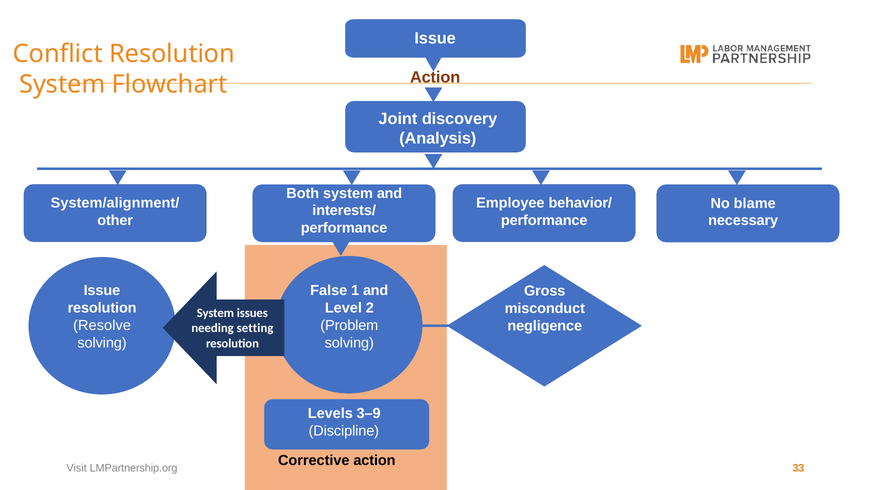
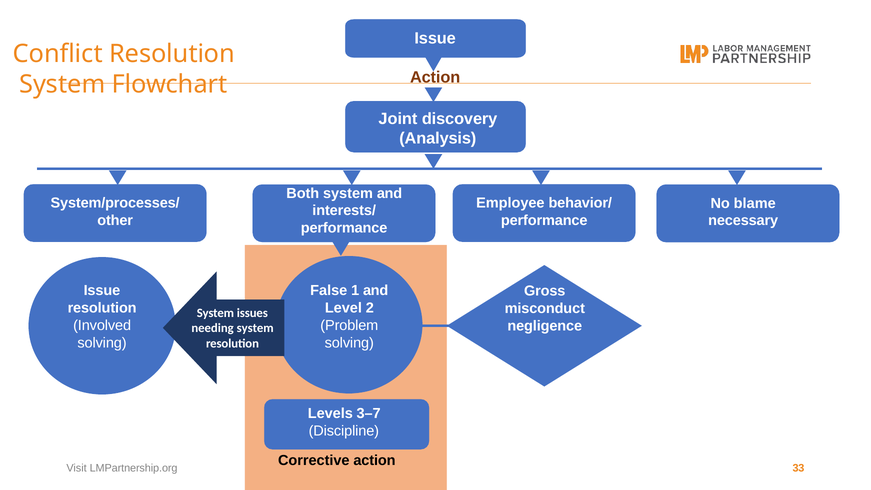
System/alignment/: System/alignment/ -> System/processes/ (115, 203)
Resolve: Resolve -> Involved (102, 325)
needing setting: setting -> system (255, 328)
3–9: 3–9 -> 3–7 (369, 413)
